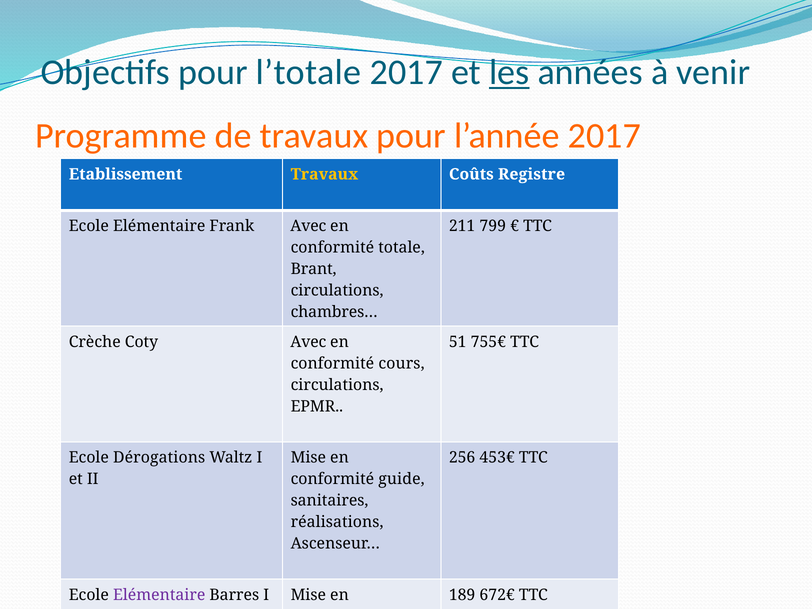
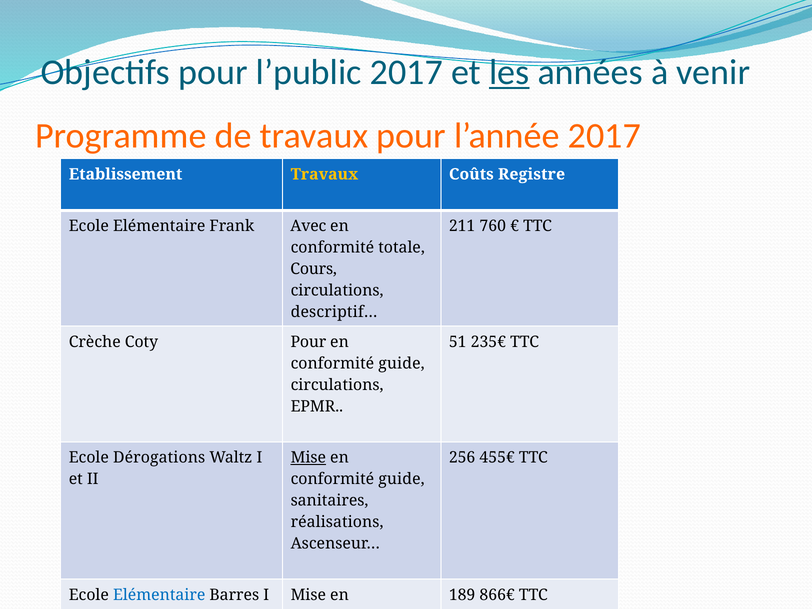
l’totale: l’totale -> l’public (309, 72)
799: 799 -> 760 (493, 226)
Brant: Brant -> Cours (314, 269)
chambres…: chambres… -> descriptif… (334, 312)
Coty Avec: Avec -> Pour (308, 342)
755€: 755€ -> 235€ (488, 342)
cours: cours -> guide (401, 363)
Mise underline: none -> present (308, 458)
453€: 453€ -> 455€ (497, 458)
Elémentaire colour: purple -> blue (159, 595)
672€: 672€ -> 866€ (497, 595)
